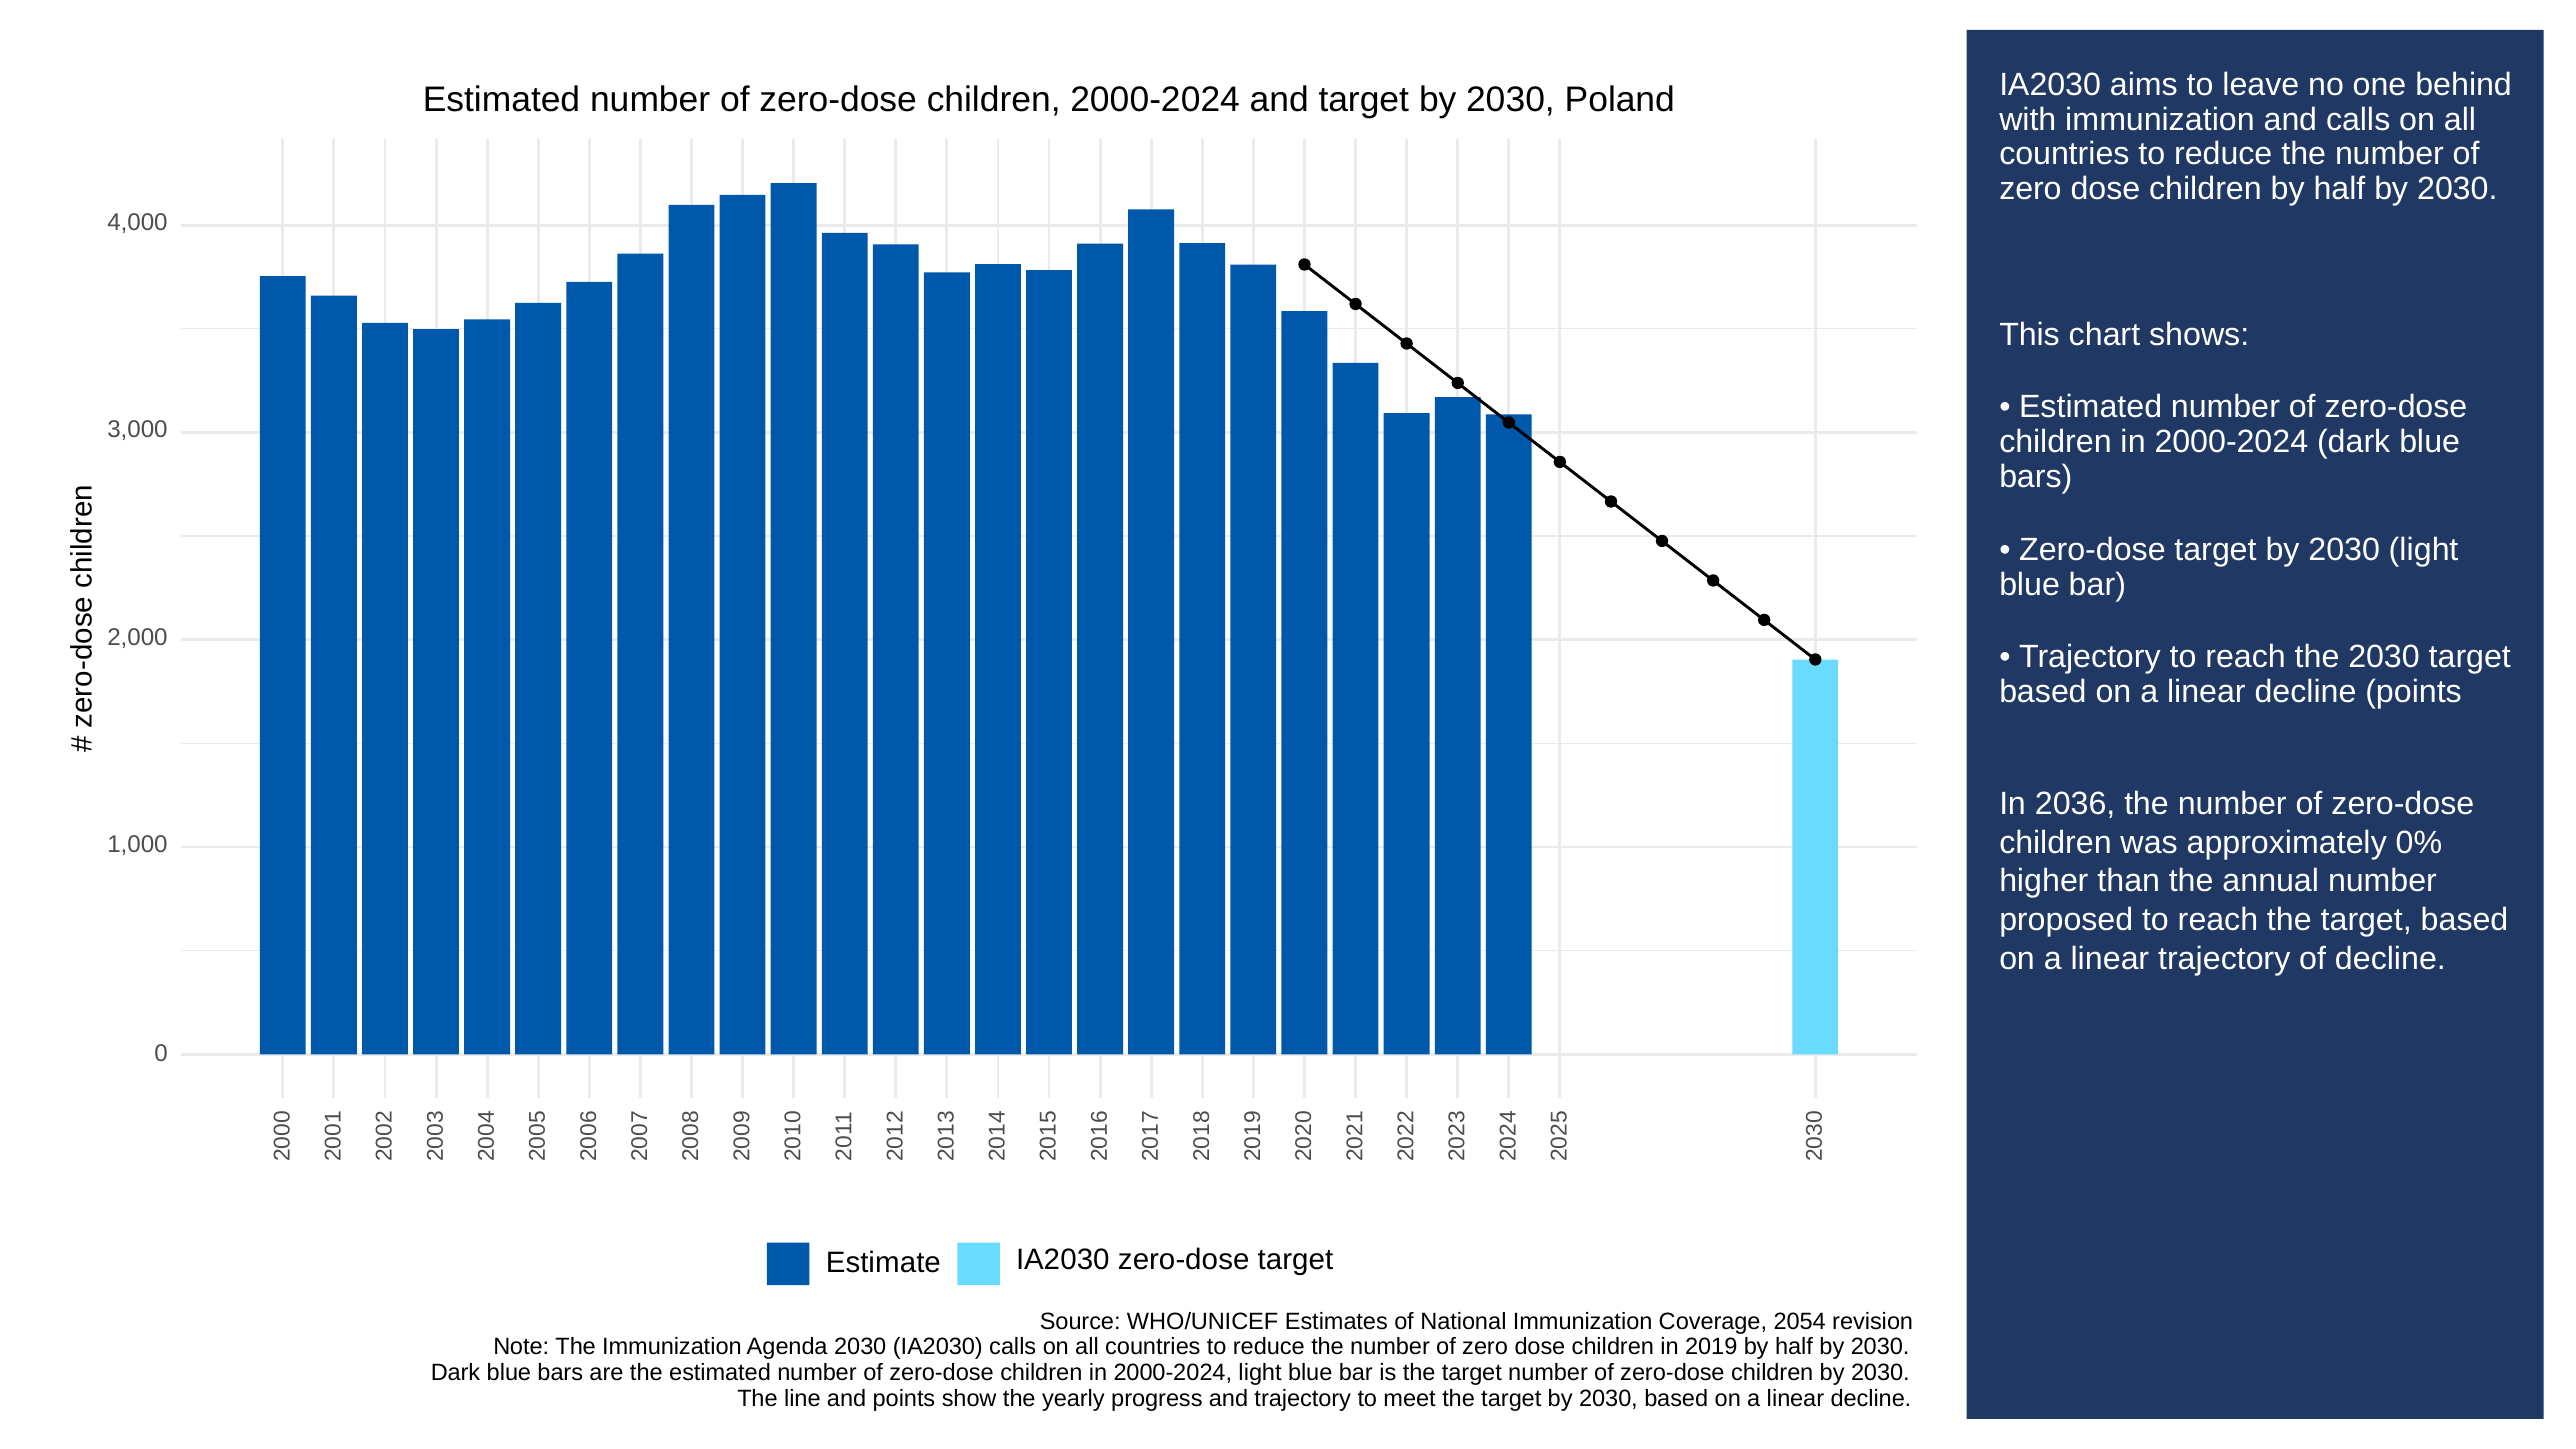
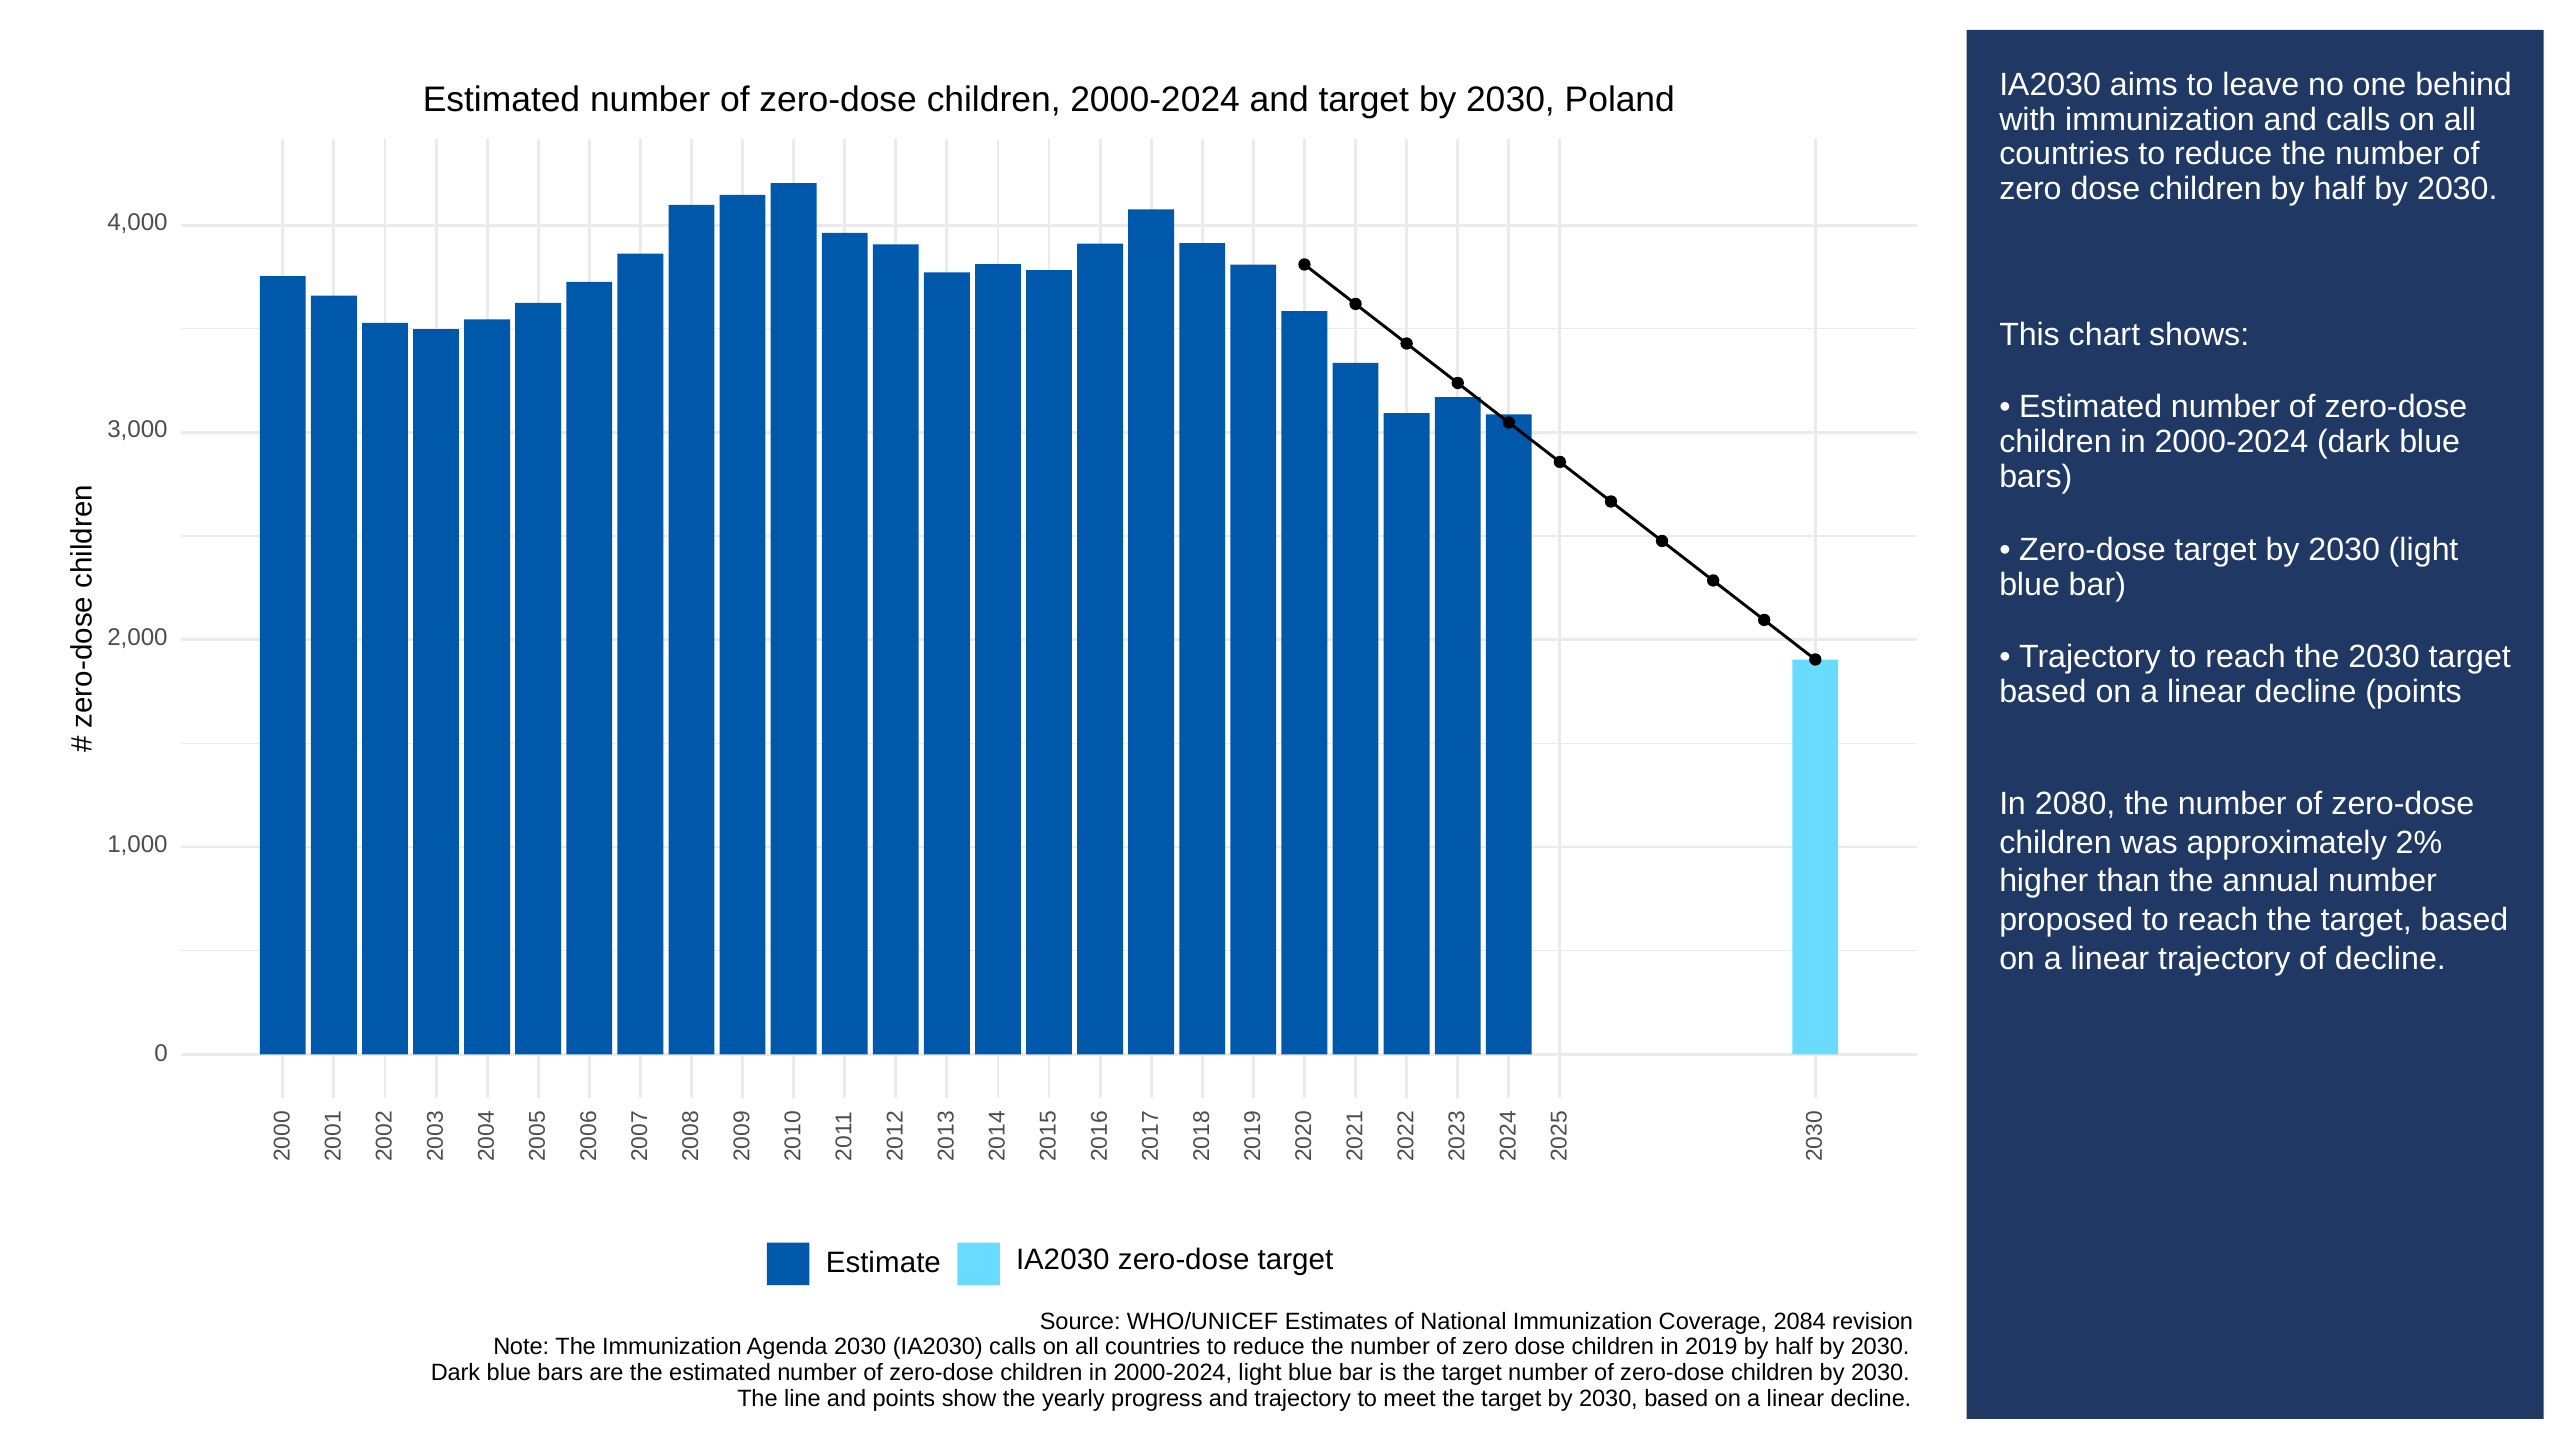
2036: 2036 -> 2080 (2075, 804)
0%: 0% -> 2% (2419, 842)
2054: 2054 -> 2084 (1800, 1322)
